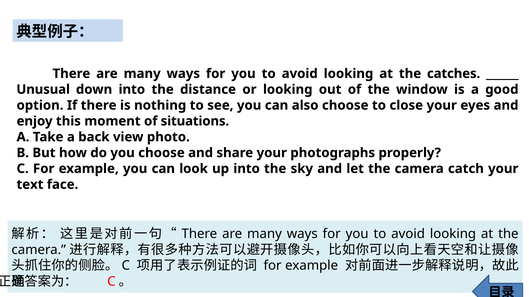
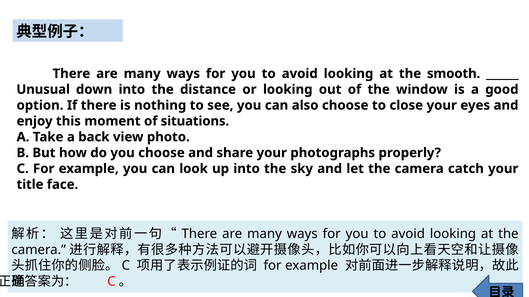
catches: catches -> smooth (454, 74)
text: text -> title (30, 185)
